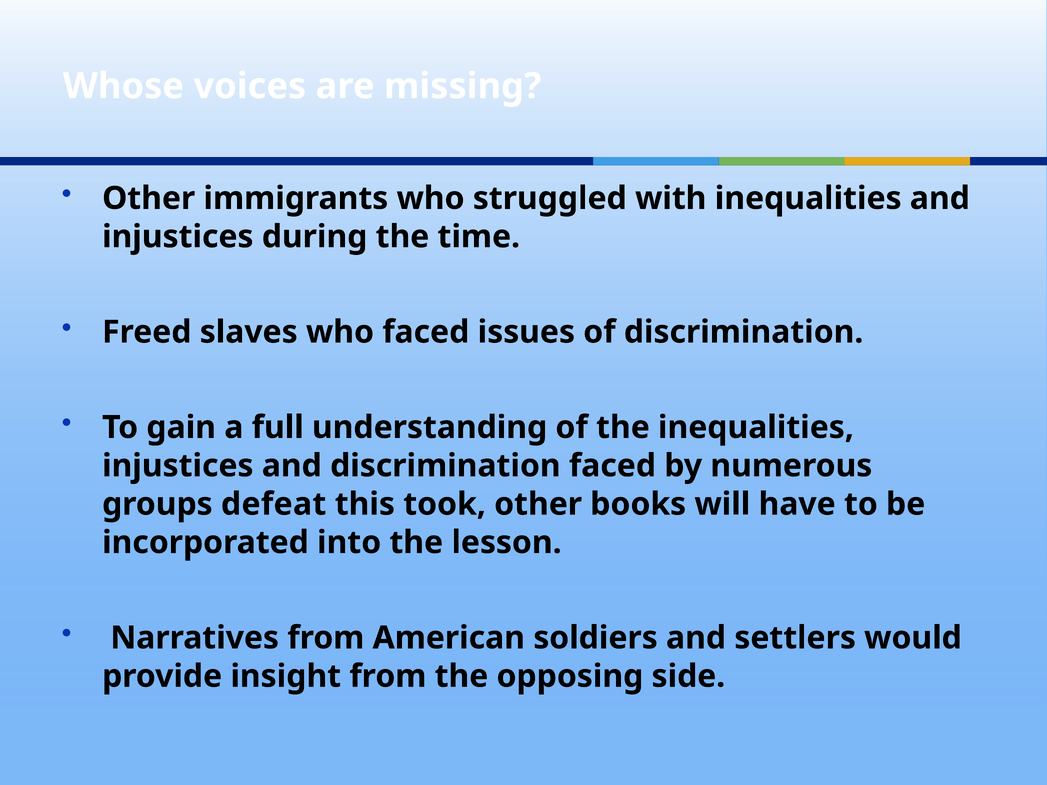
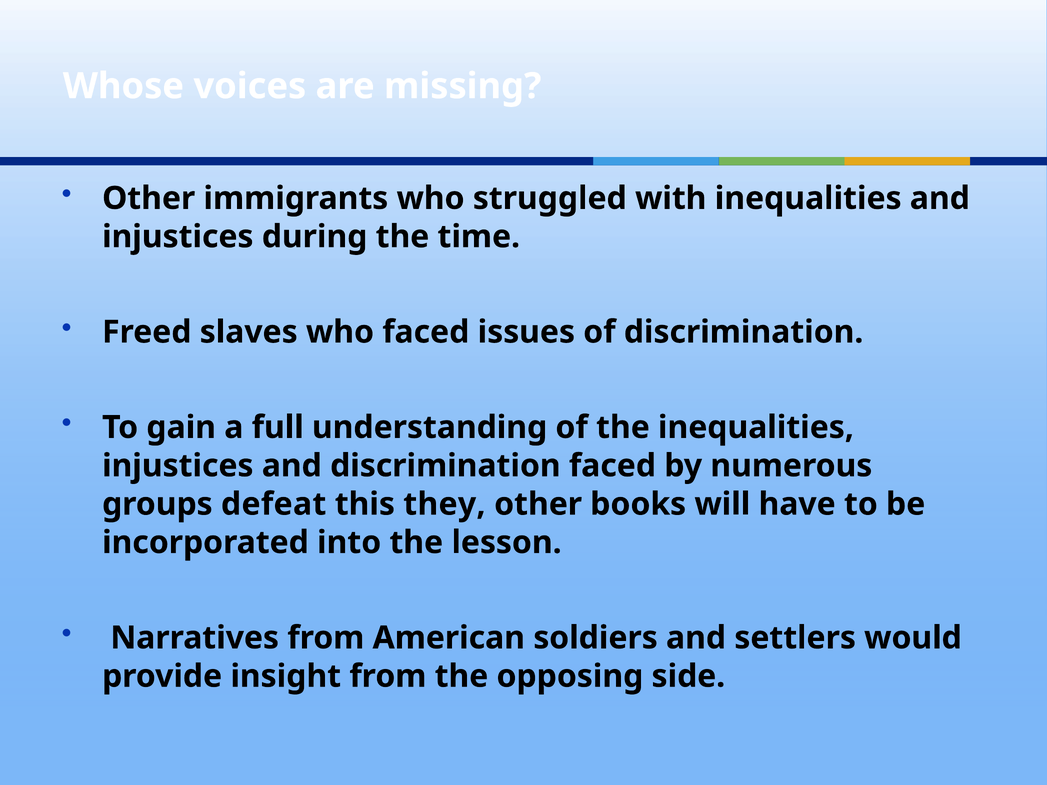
took: took -> they (444, 504)
